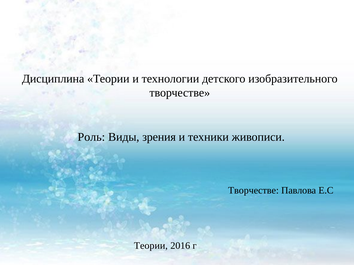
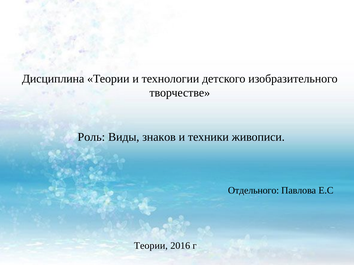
зрения: зрения -> знаков (159, 137)
Творчестве: Творчестве -> Отдельного (253, 191)
